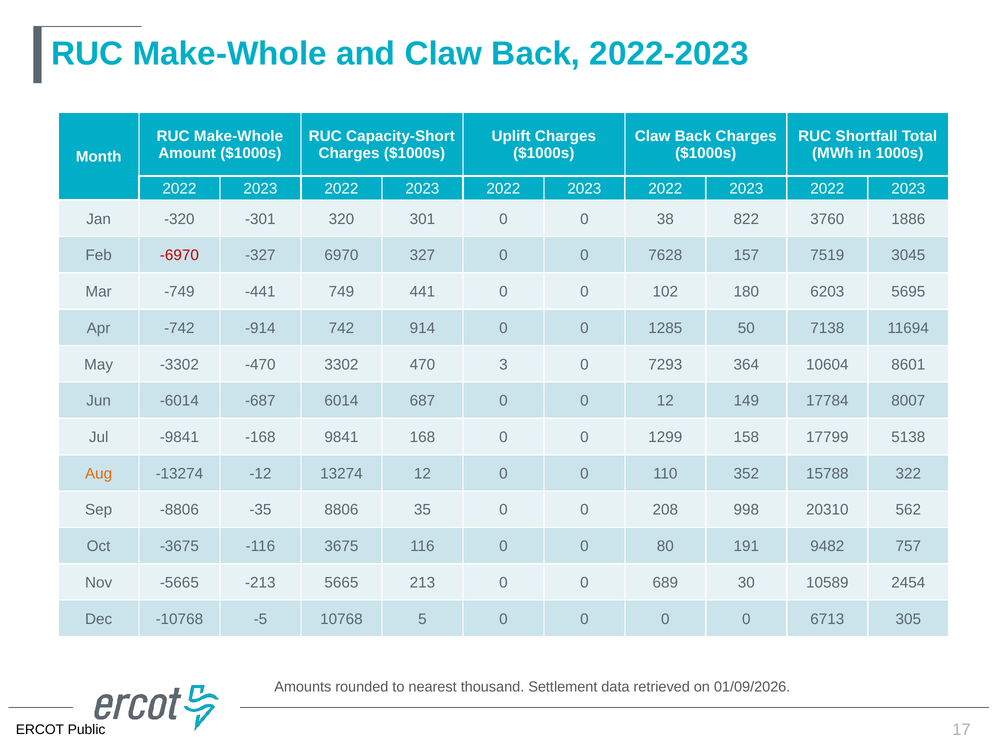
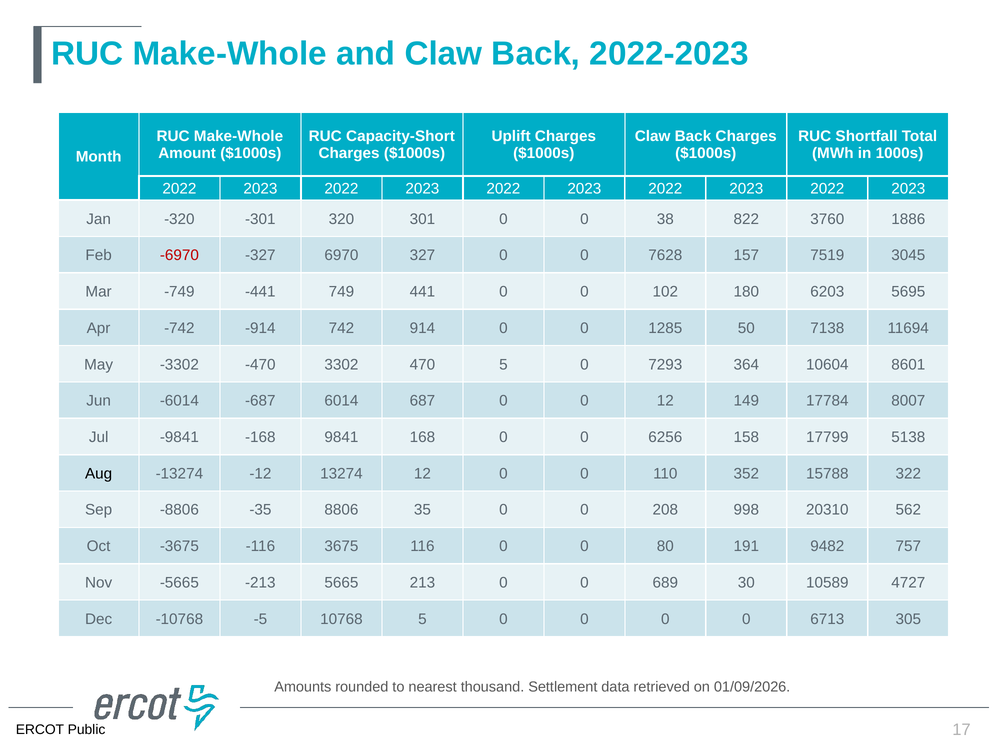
470 3: 3 -> 5 (503, 365)
1299: 1299 -> 6256 (665, 437)
Aug colour: orange -> black (99, 474)
2454: 2454 -> 4727 (908, 583)
